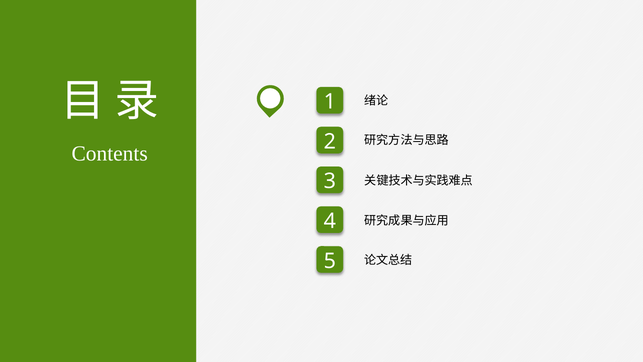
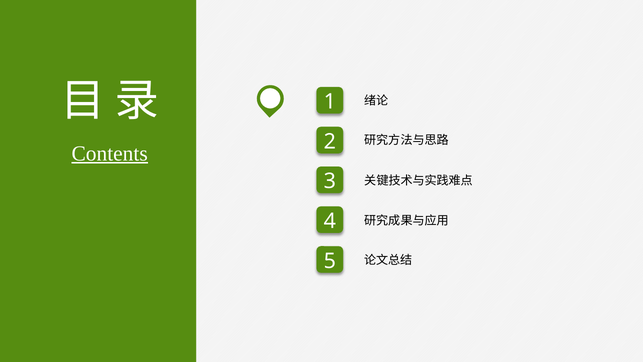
Contents underline: none -> present (110, 154)
